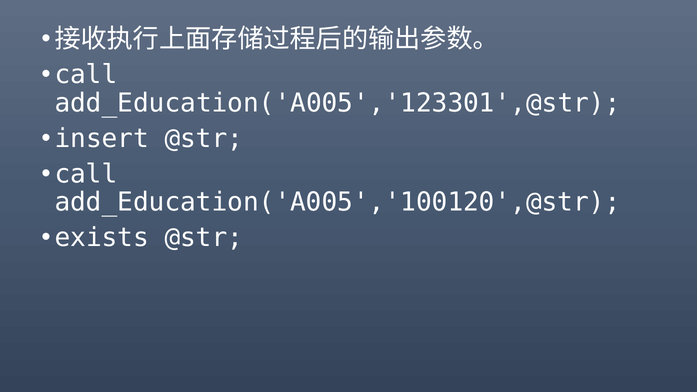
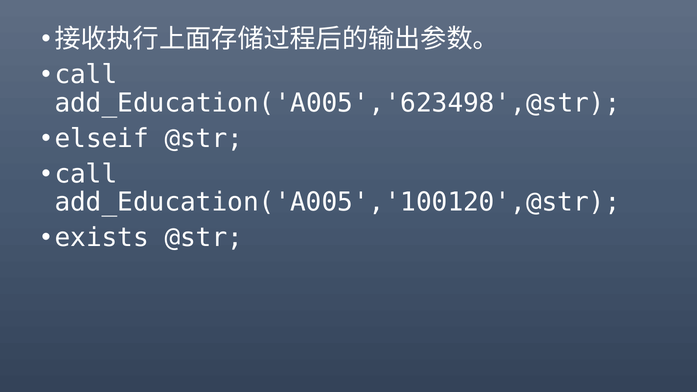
add_Education('A005','123301',@str: add_Education('A005','123301',@str -> add_Education('A005','623498',@str (337, 103)
insert: insert -> elseif (102, 139)
